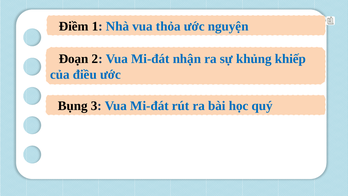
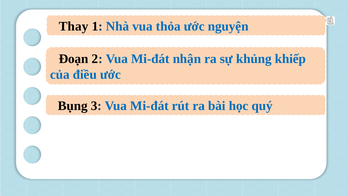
Điềm: Điềm -> Thay (74, 26)
